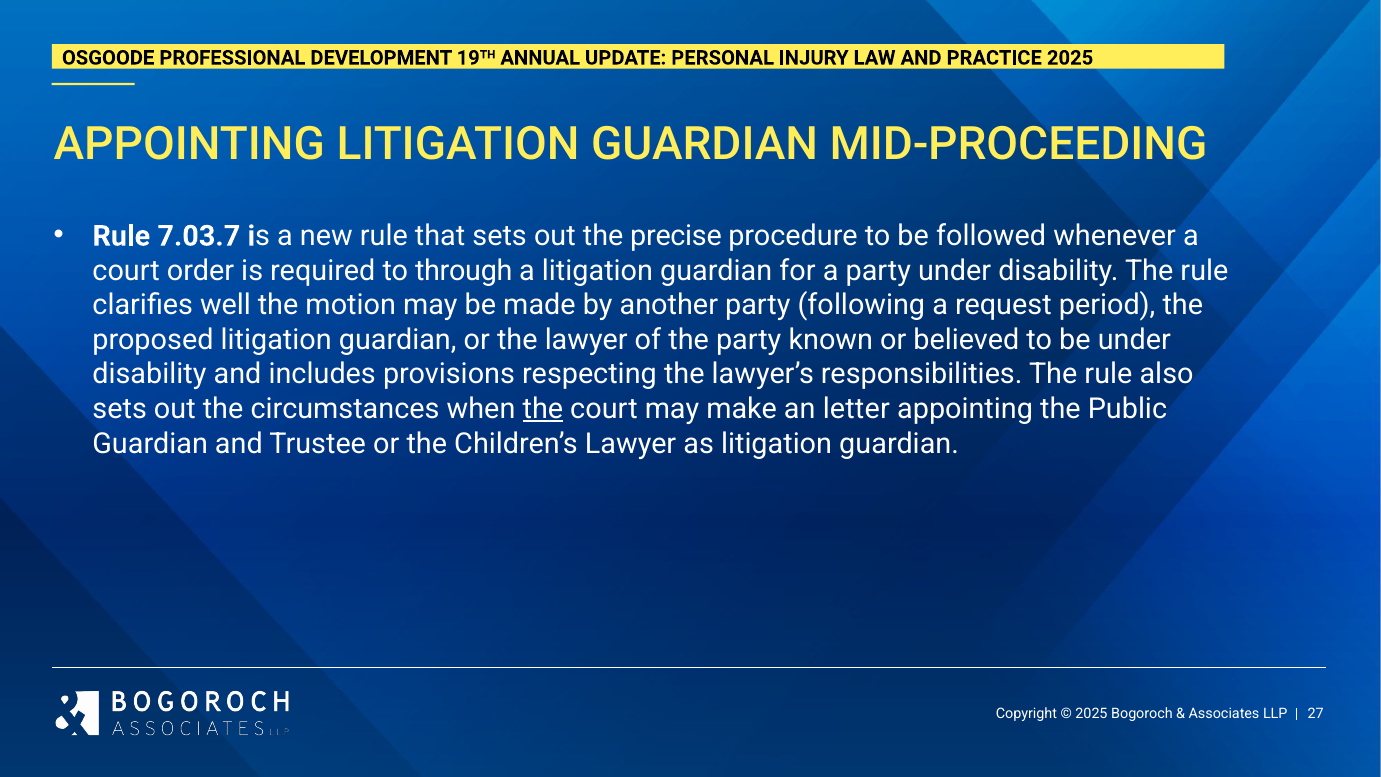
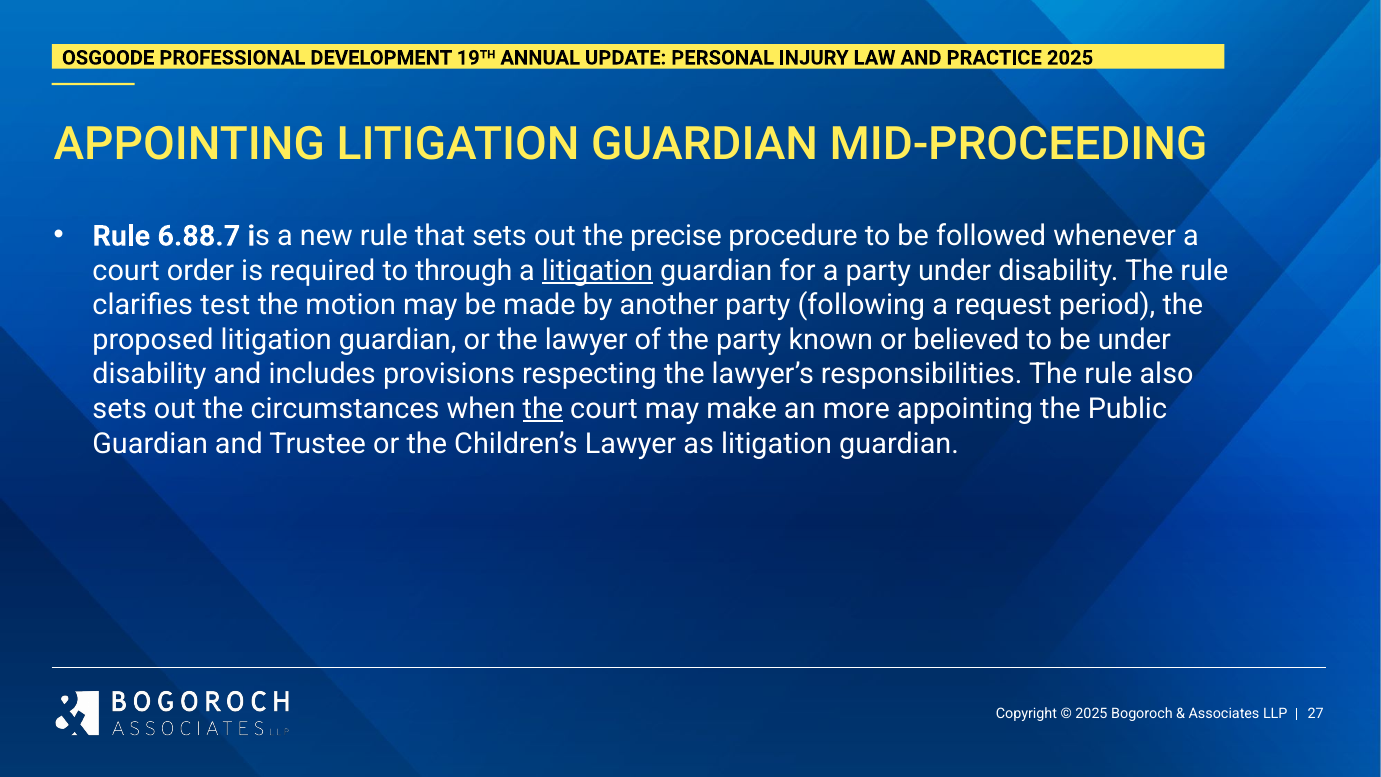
7.03.7: 7.03.7 -> 6.88.7 (199, 236)
litigation underline: none -> present (597, 271)
well: well -> test (225, 305)
letter: letter -> more (856, 409)
